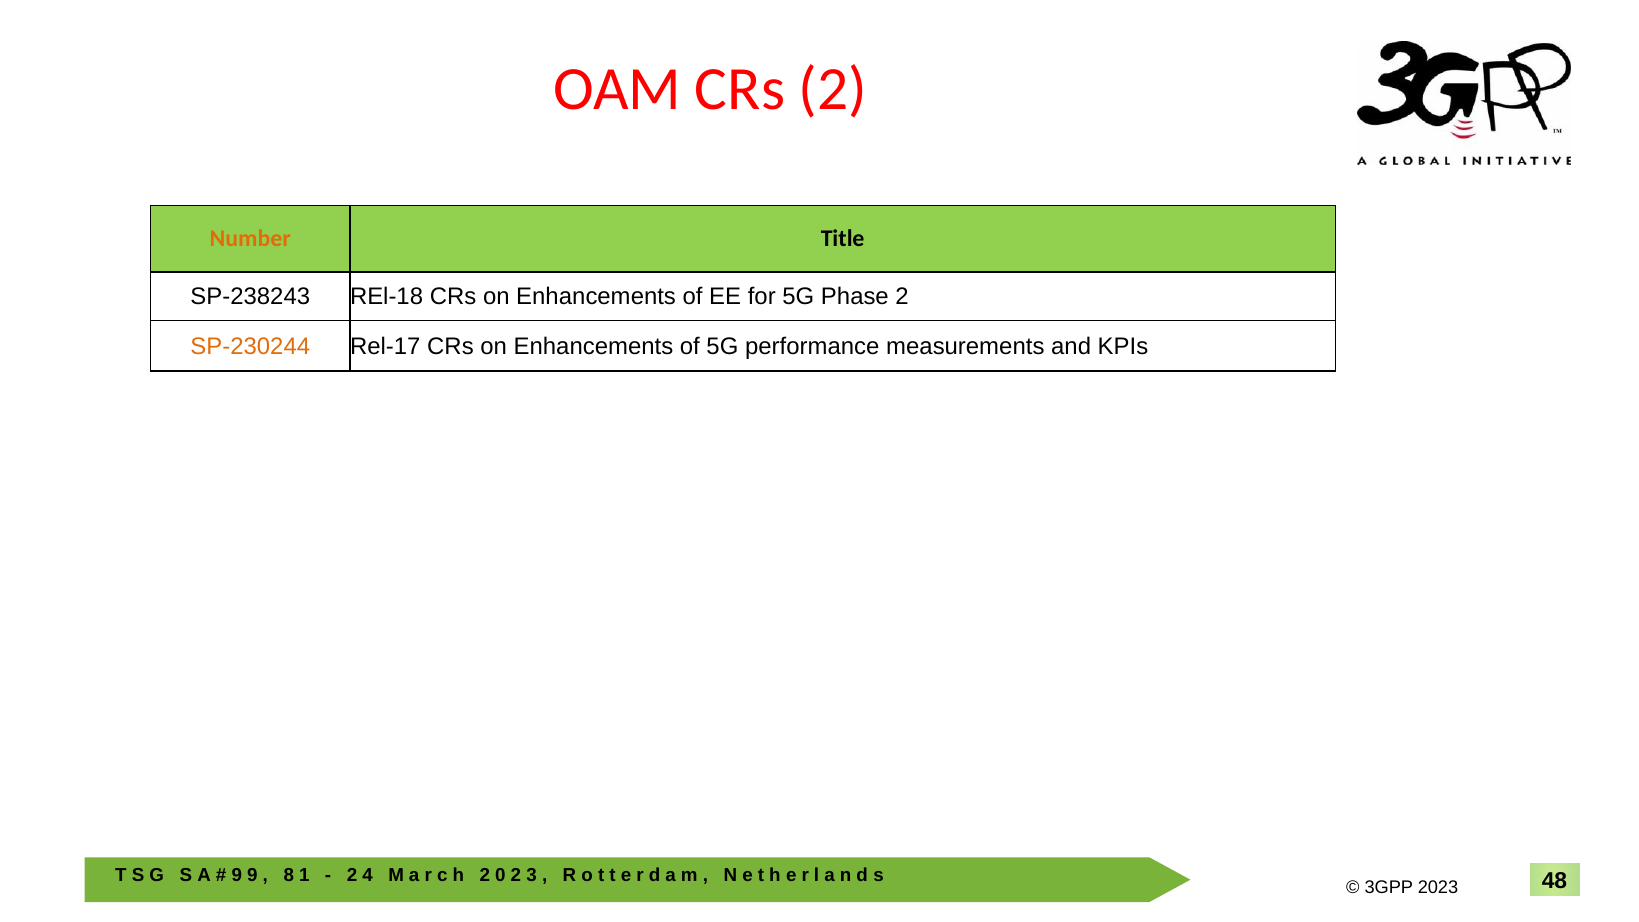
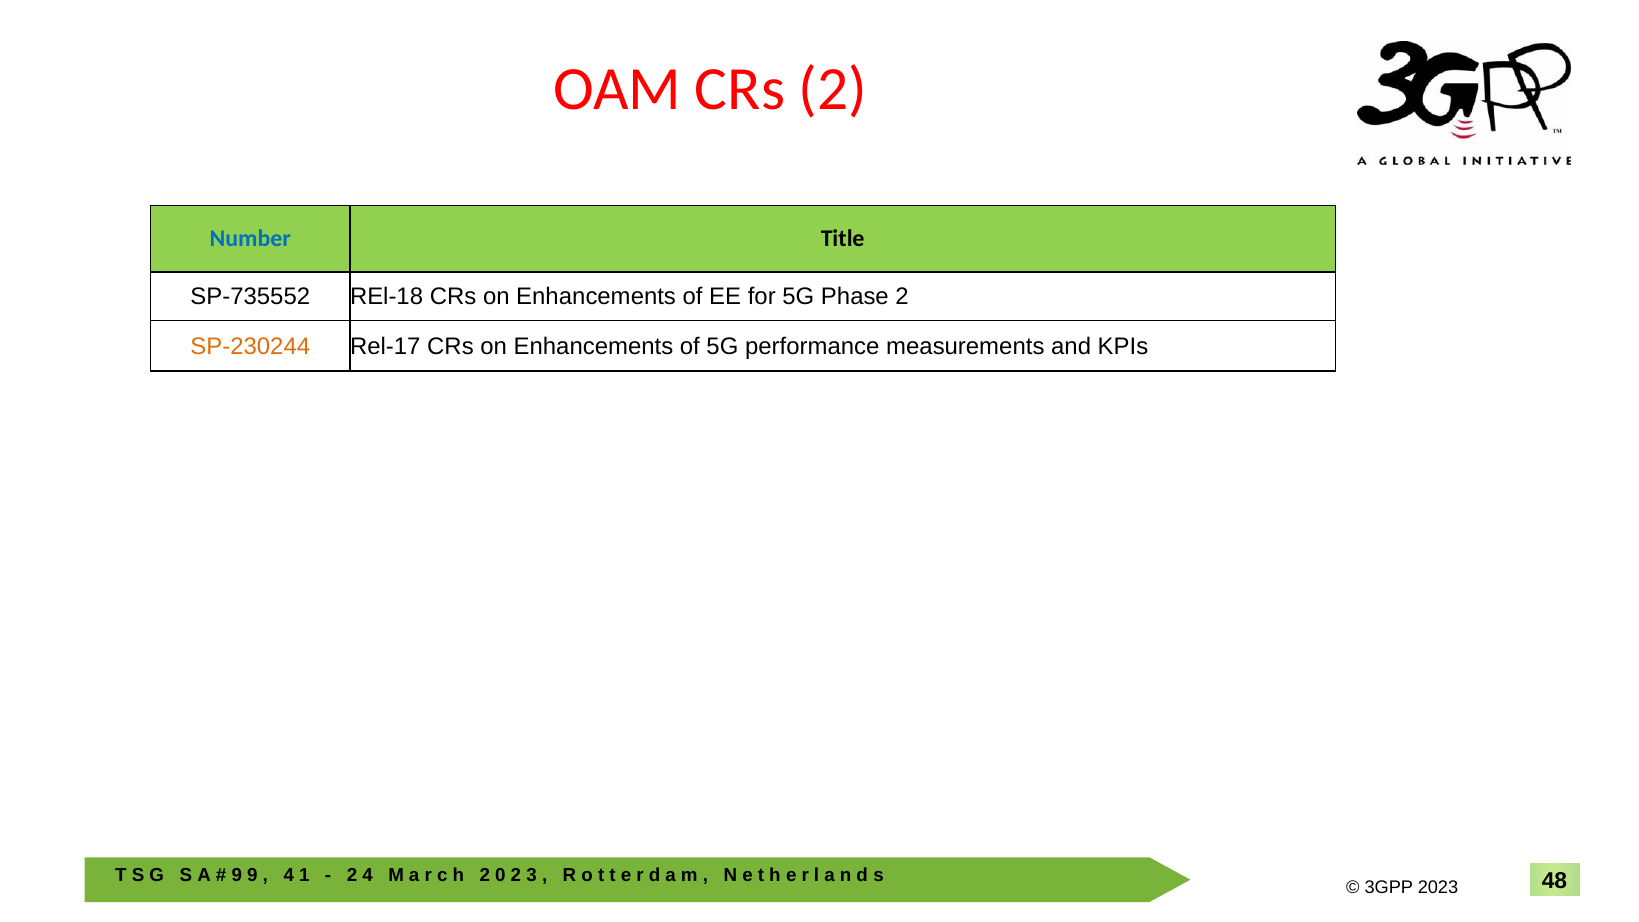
Number colour: orange -> blue (250, 239)
SP-238243: SP-238243 -> SP-735552 (250, 297)
8: 8 -> 4 (289, 876)
